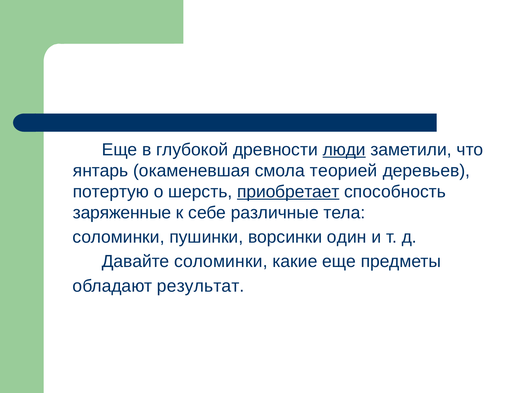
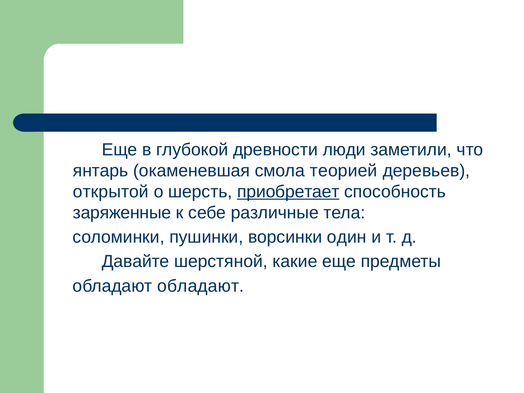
люди underline: present -> none (344, 150)
потертую: потертую -> открытой (111, 192)
Давайте соломинки: соломинки -> шерстяной (221, 261)
обладают результат: результат -> обладают (201, 286)
